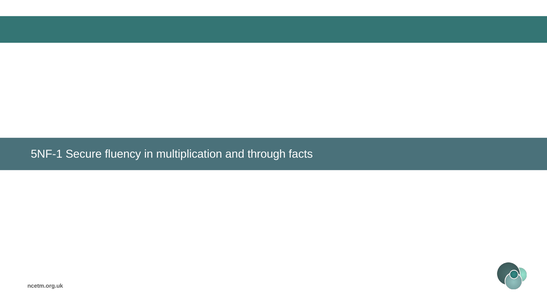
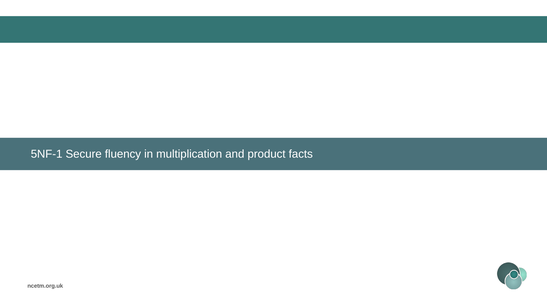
through: through -> product (267, 154)
